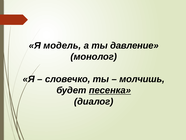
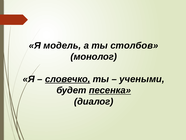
давление: давление -> столбов (134, 45)
словечко underline: none -> present (68, 79)
молчишь: молчишь -> учеными (142, 79)
